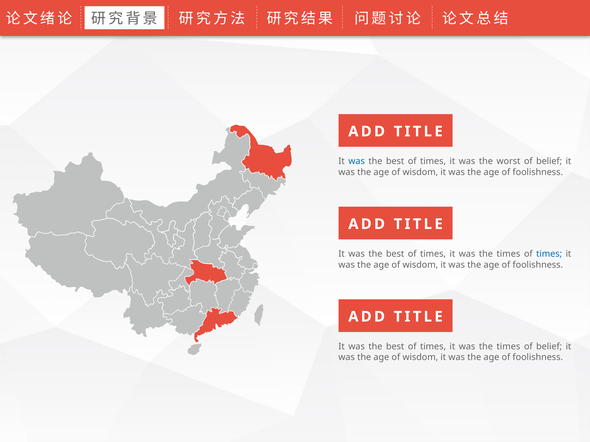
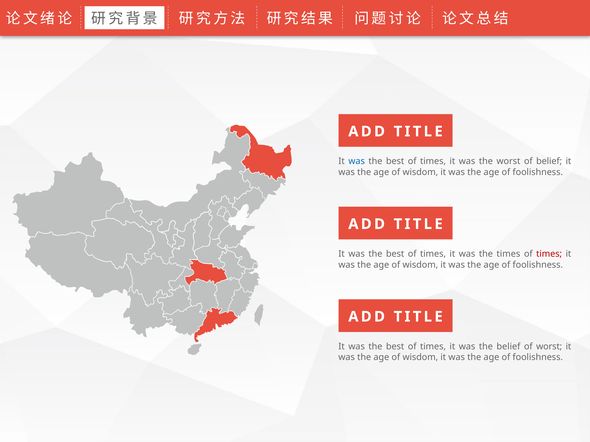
times colour: blue -> red (549, 254)
times: times -> belief (508, 347)
belief: belief -> worst (549, 347)
